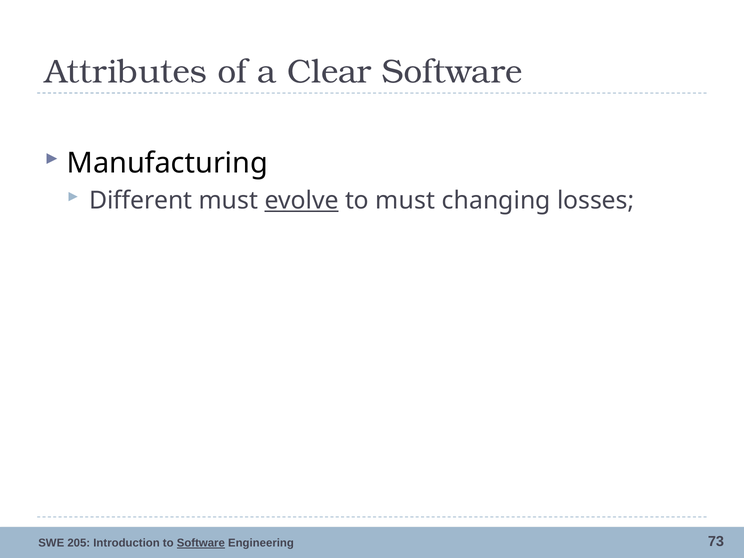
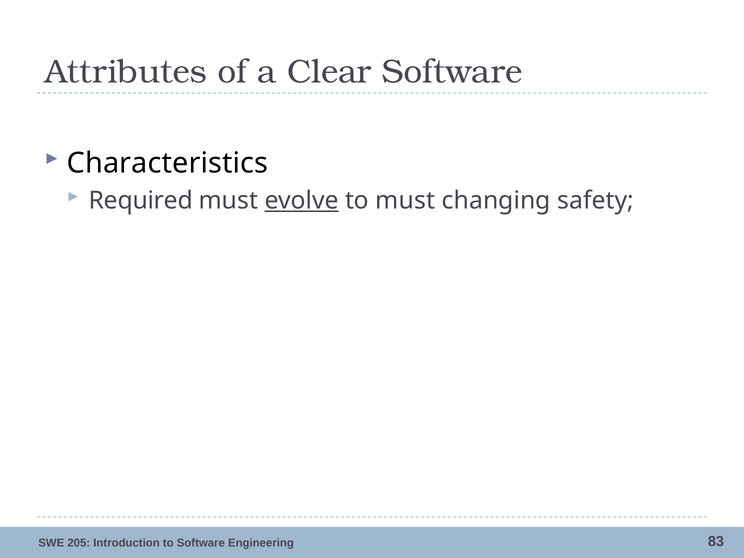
Manufacturing: Manufacturing -> Characteristics (167, 163)
Different: Different -> Required (141, 200)
losses: losses -> safety (596, 200)
Software underline: present -> none (201, 543)
73: 73 -> 83 (716, 542)
